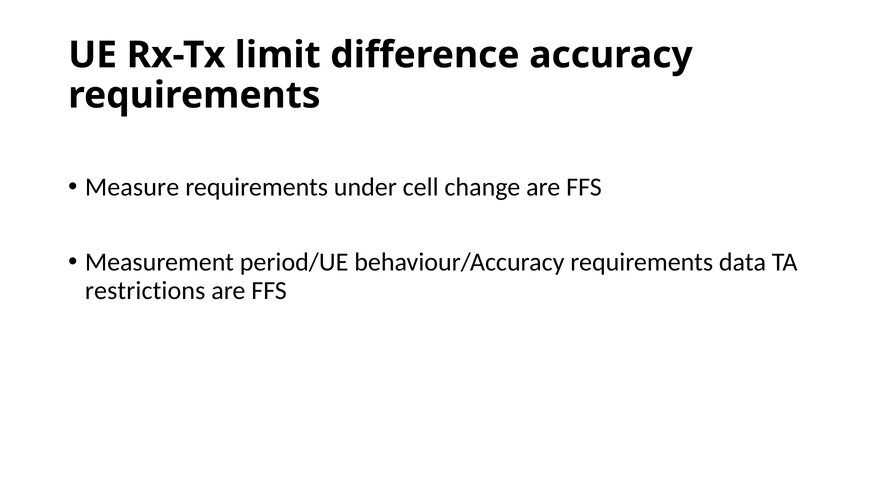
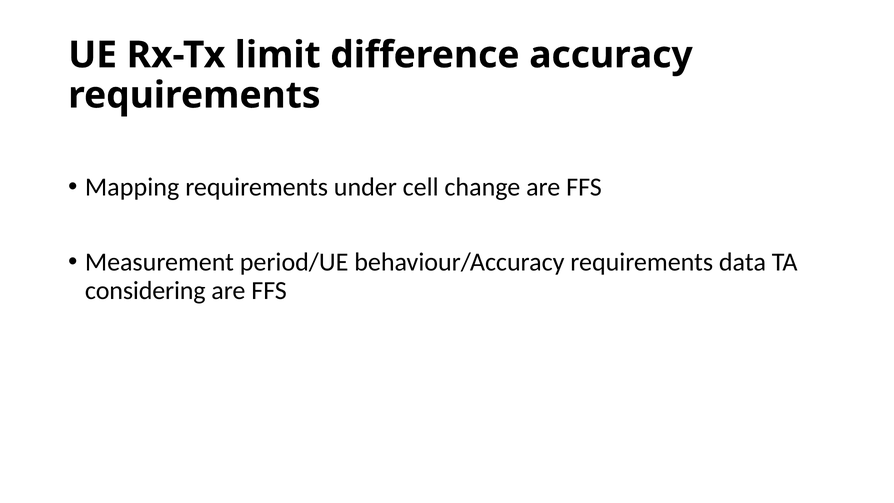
Measure: Measure -> Mapping (132, 187)
restrictions: restrictions -> considering (145, 290)
